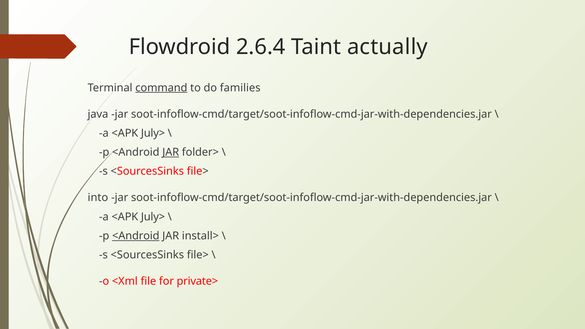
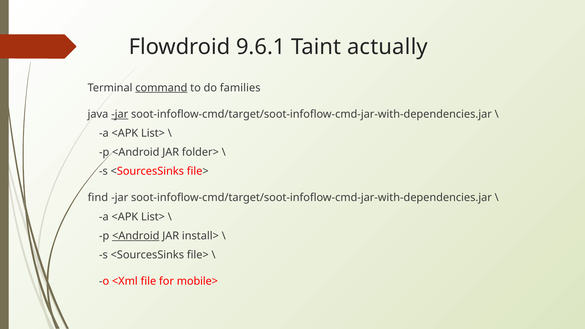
2.6.4: 2.6.4 -> 9.6.1 (261, 47)
jar underline: none -> present (120, 114)
July>: July> -> List> (153, 133)
JAR underline: present -> none (171, 152)
into: into -> find (98, 198)
July>: July> -> List> (153, 217)
private>: private> -> mobile> (197, 281)
